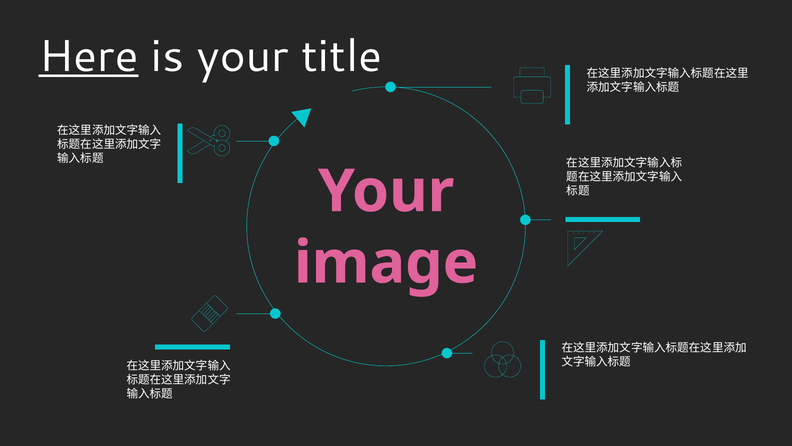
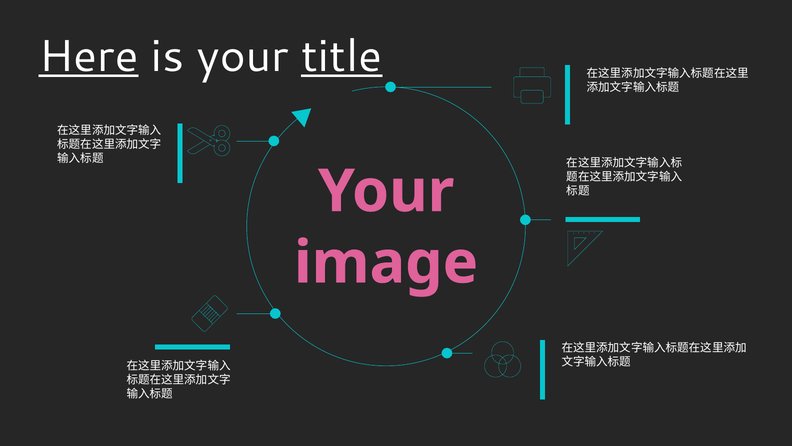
title underline: none -> present (342, 57)
